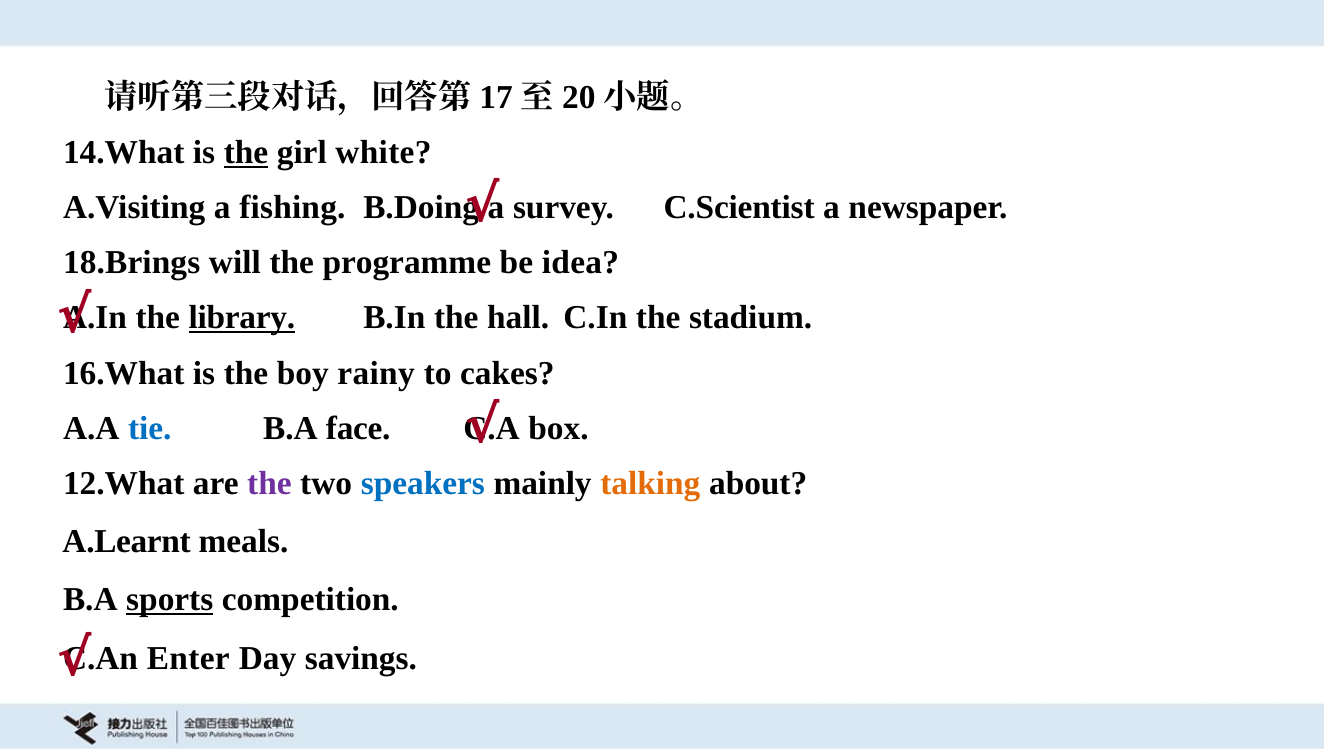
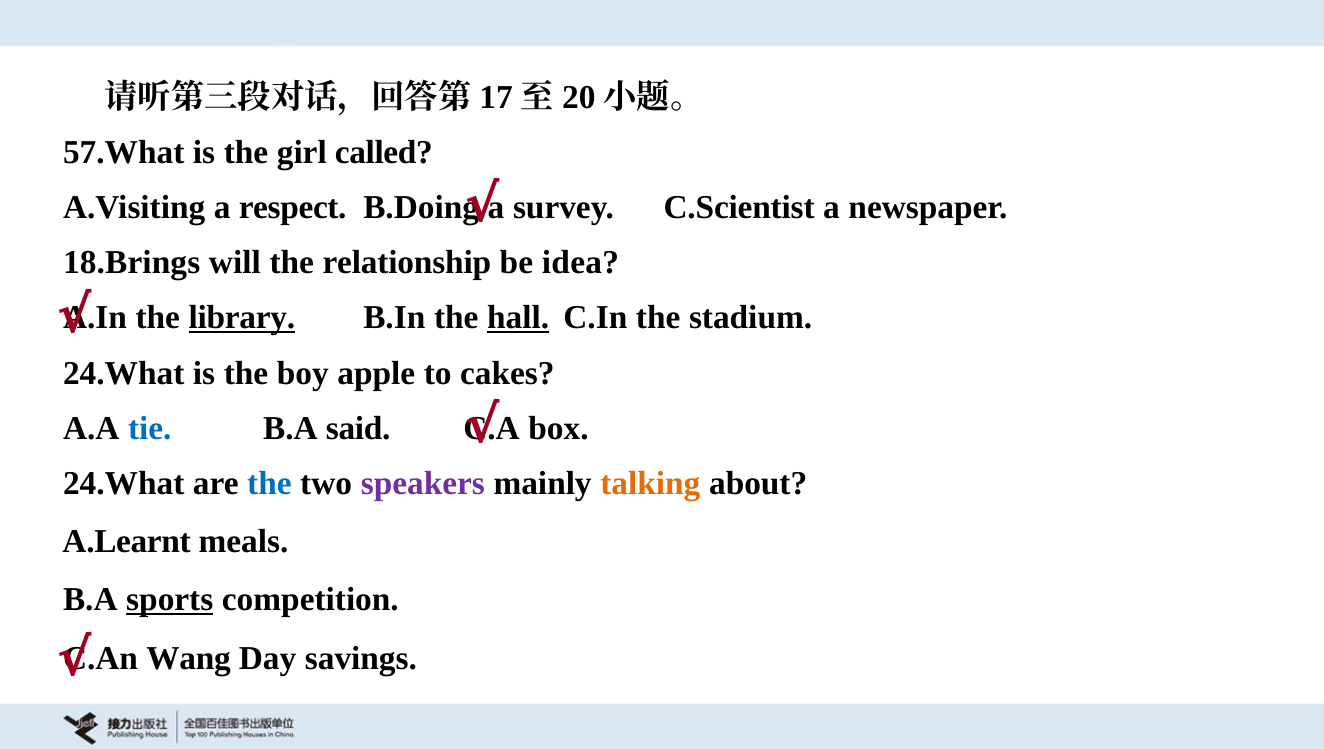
14.What: 14.What -> 57.What (124, 152)
the underline: present -> none (246, 152)
white: white -> called (384, 152)
fishing: fishing -> respect (293, 207)
programme: programme -> relationship (407, 263)
hall underline: none -> present (518, 318)
16.What: 16.What -> 24.What (124, 373)
rainy: rainy -> apple (376, 373)
face: face -> said (358, 428)
12.What: 12.What -> 24.What (124, 483)
the colour: purple -> blue (269, 483)
speakers colour: blue -> purple (423, 483)
Enter: Enter -> Wang (189, 658)
